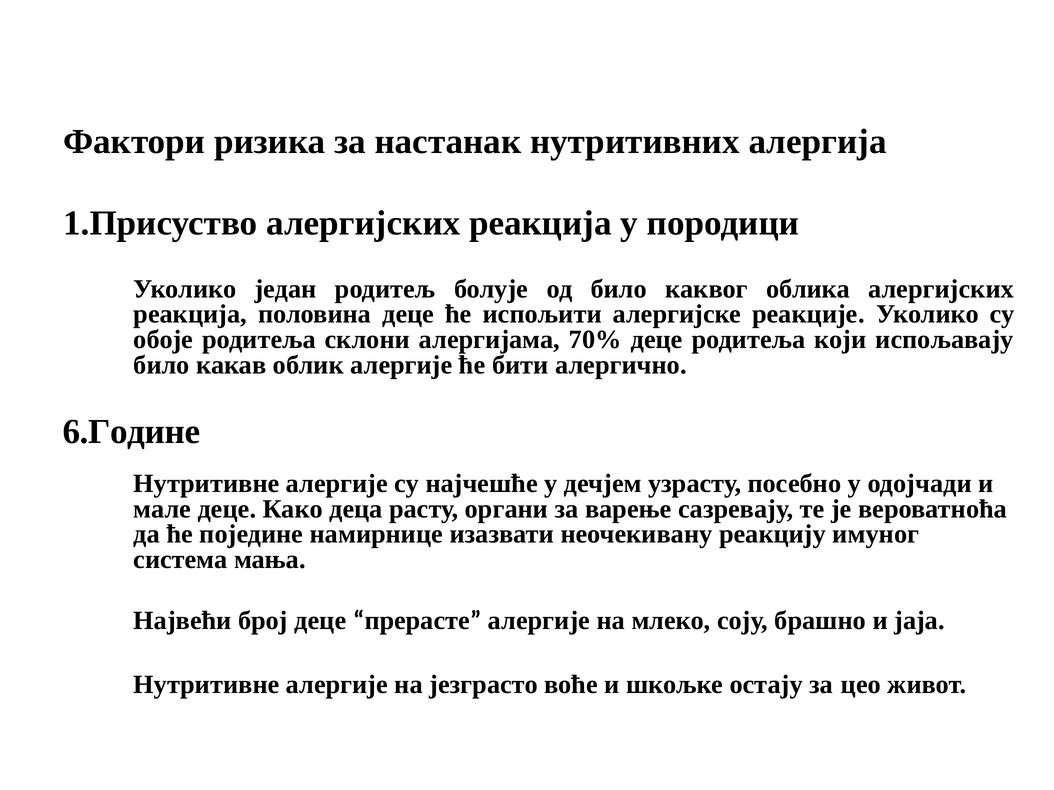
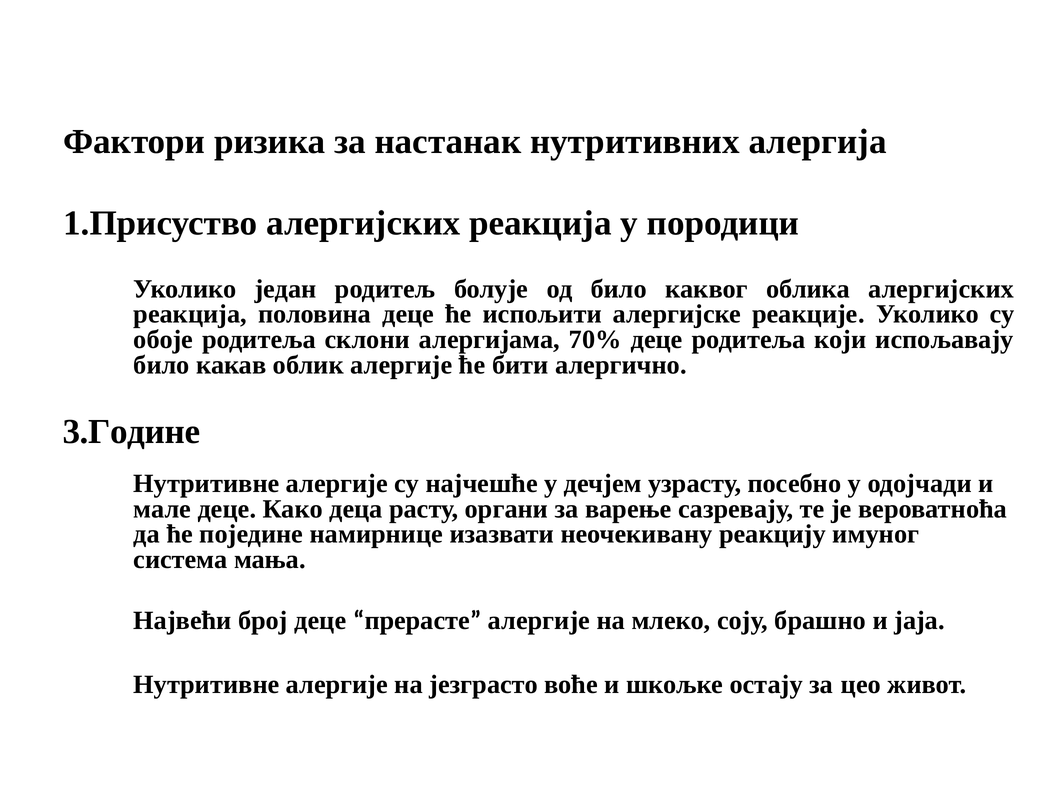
6.Године: 6.Године -> 3.Године (131, 432)
